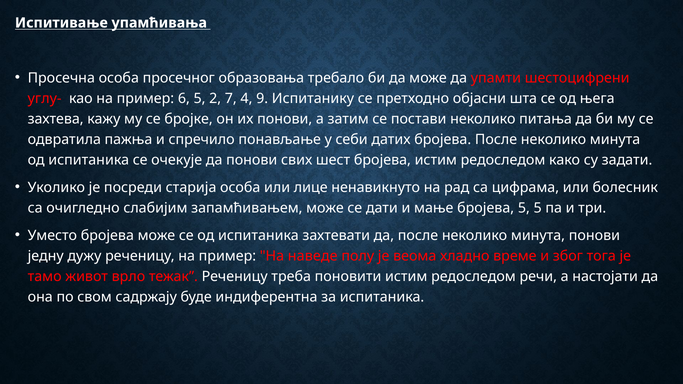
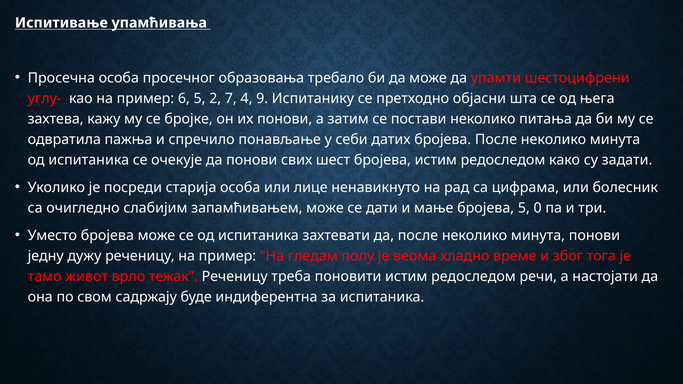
5 5: 5 -> 0 (538, 208)
наведе: наведе -> гледам (313, 256)
